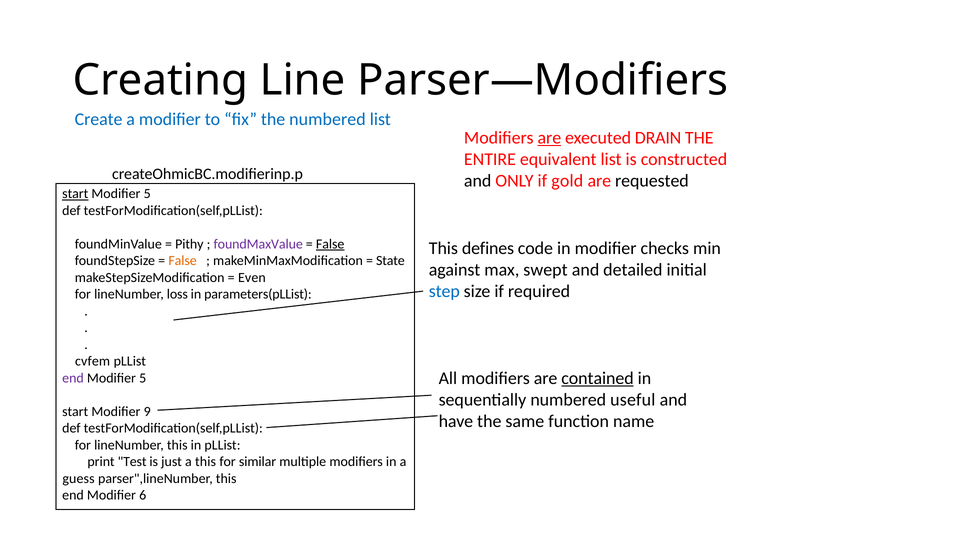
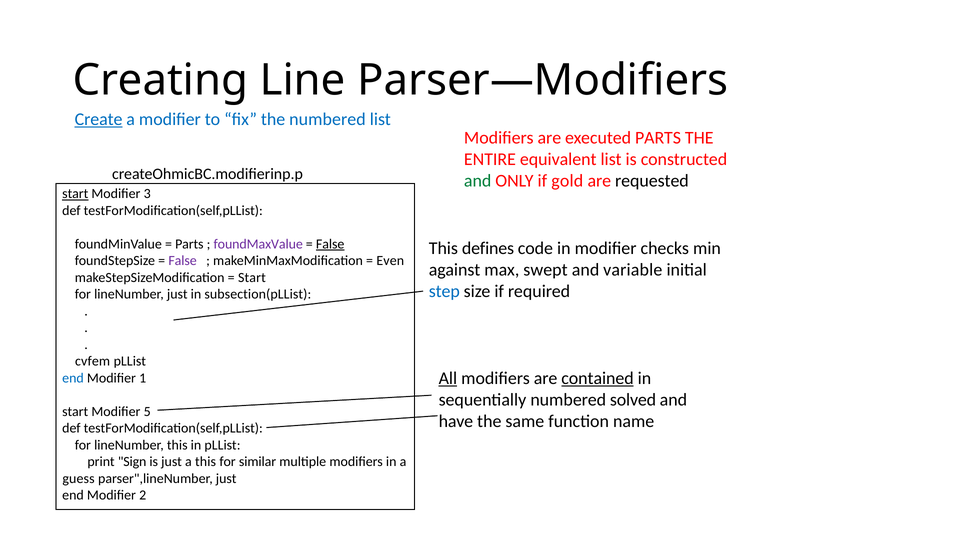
Create underline: none -> present (99, 119)
are underline: present -> none (549, 138)
executed DRAIN: DRAIN -> PARTS (658, 138)
and colour: black -> green (478, 181)
5: 5 -> 3 (147, 194)
Pithy: Pithy -> Parts (189, 244)
False colour: orange -> purple (183, 261)
State: State -> Even (390, 261)
detailed: detailed -> variable (633, 270)
Even: Even -> Start (252, 277)
lineNumber loss: loss -> just (177, 294)
parameters(pLList: parameters(pLList -> subsection(pLList (258, 294)
All underline: none -> present (448, 378)
end colour: purple -> blue (73, 378)
5: 5 -> 1 (143, 378)
useful: useful -> solved (633, 400)
9: 9 -> 5 (147, 411)
Test: Test -> Sign (132, 462)
parser",lineNumber this: this -> just (226, 478)
6: 6 -> 2 (143, 495)
